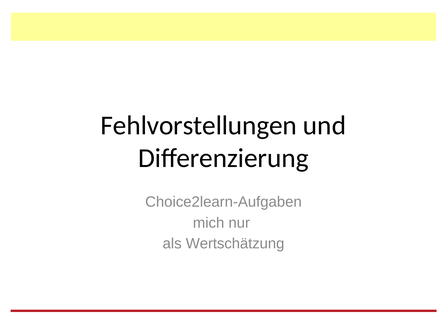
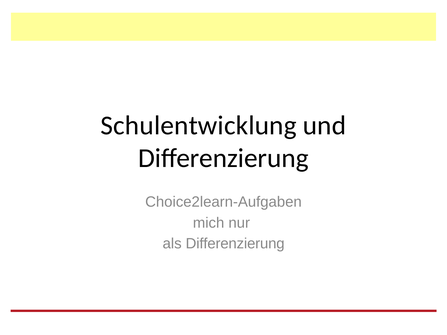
Fehlvorstellungen: Fehlvorstellungen -> Schulentwicklung (199, 126)
als Wertschätzung: Wertschätzung -> Differenzierung (235, 244)
